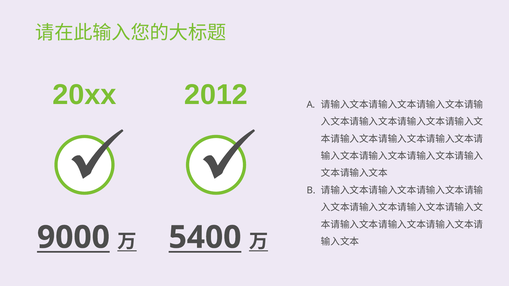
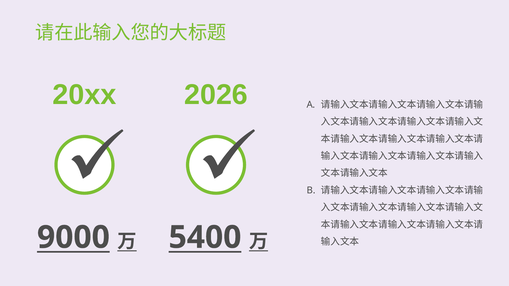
2012: 2012 -> 2026 (216, 95)
